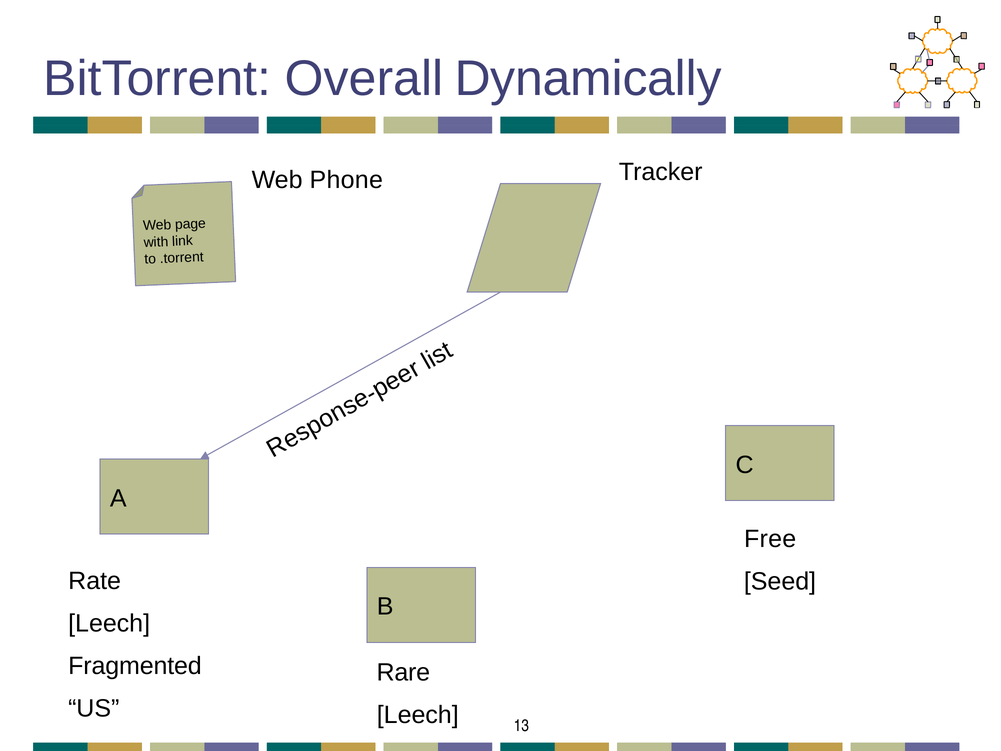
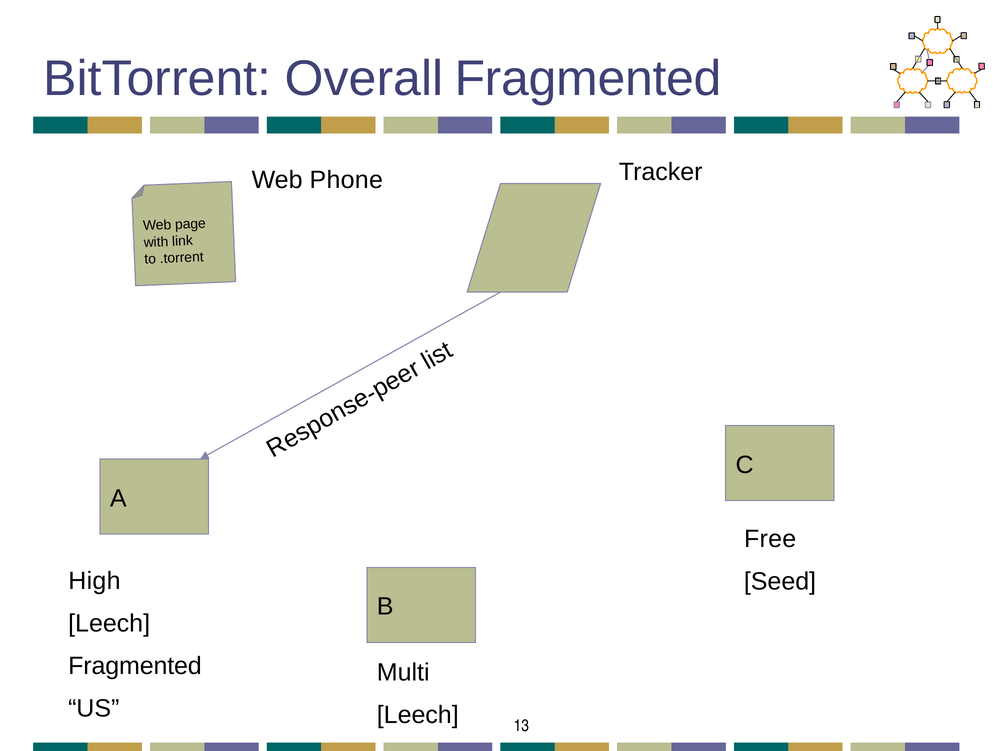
Overall Dynamically: Dynamically -> Fragmented (588, 79)
Rate: Rate -> High (94, 581)
Rare: Rare -> Multi (403, 672)
